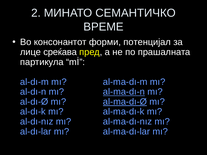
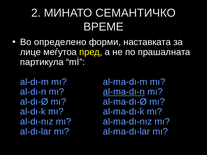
консонантот: консонантот -> определено (60, 42)
потенцијал: потенцијал -> наставката (147, 42)
среќава: среќава -> меѓутоа (60, 52)
al-ma-dı-Ø underline: present -> none (125, 102)
